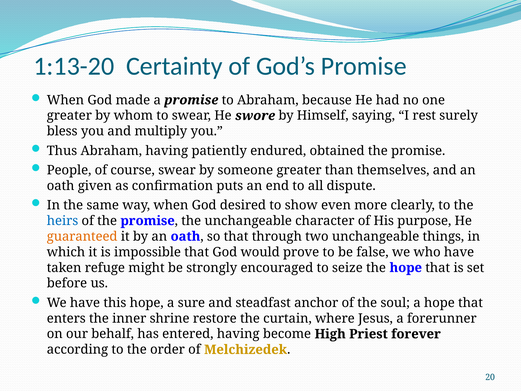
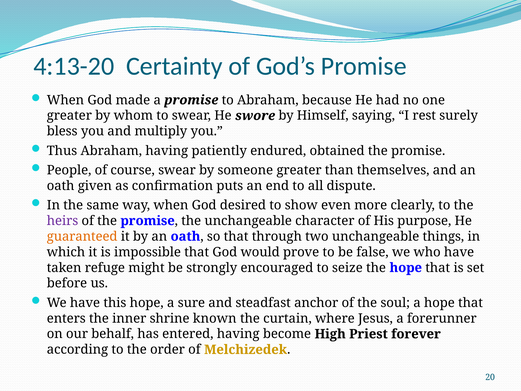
1:13-20: 1:13-20 -> 4:13-20 (74, 66)
heirs colour: blue -> purple (63, 221)
restore: restore -> known (215, 318)
